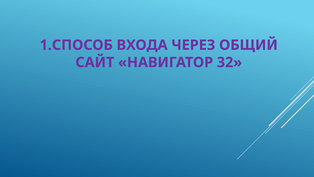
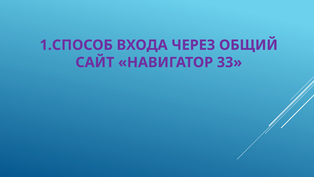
32: 32 -> 33 (229, 62)
